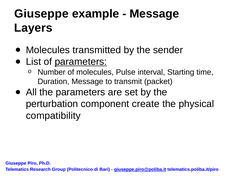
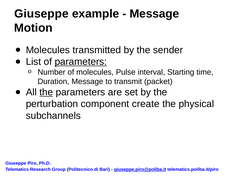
Layers: Layers -> Motion (33, 28)
the underline: none -> present (46, 92)
compatibility: compatibility -> subchannels (53, 116)
